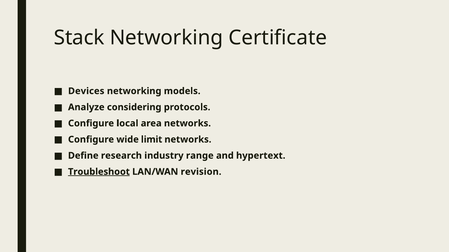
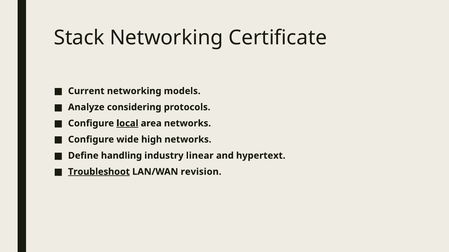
Devices: Devices -> Current (86, 91)
local underline: none -> present (127, 124)
limit: limit -> high (152, 140)
research: research -> handling (121, 156)
range: range -> linear (200, 156)
